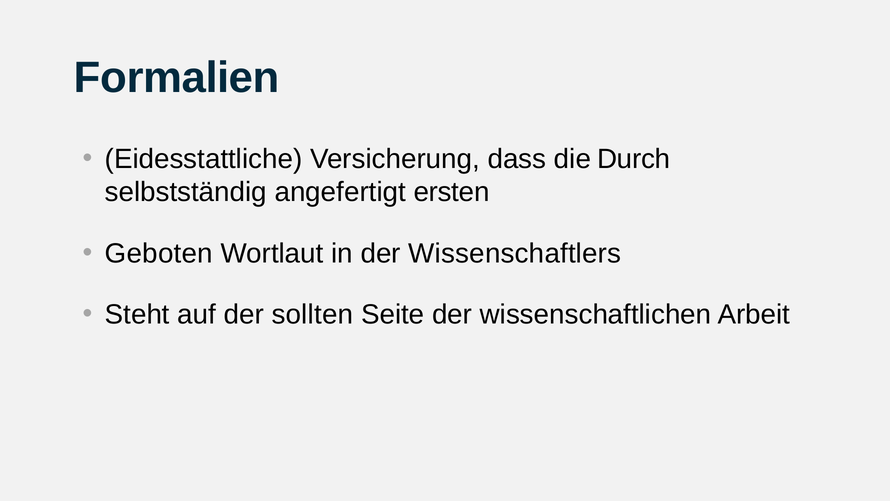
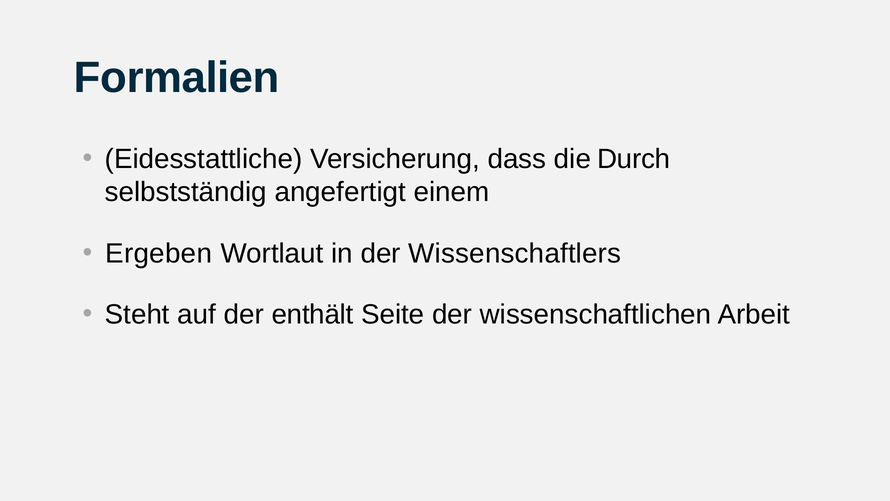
ersten: ersten -> einem (451, 192)
Geboten: Geboten -> Ergeben (159, 253)
sollten: sollten -> enthält (313, 314)
